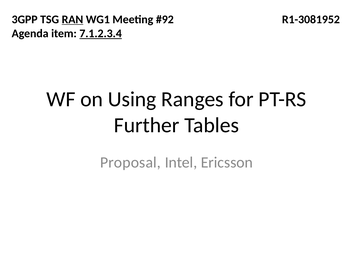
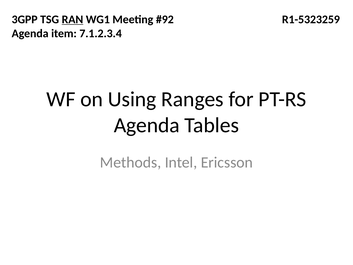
R1-3081952: R1-3081952 -> R1-5323259 (311, 19)
7.1.2.3.4 underline: present -> none (101, 34)
Further: Further -> Agenda (147, 125)
Proposal: Proposal -> Methods (131, 162)
